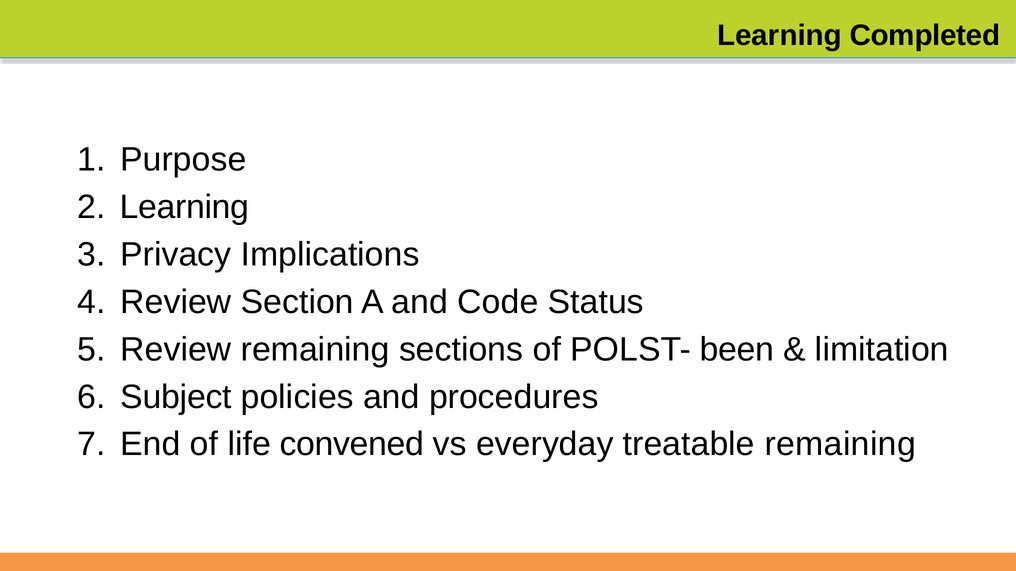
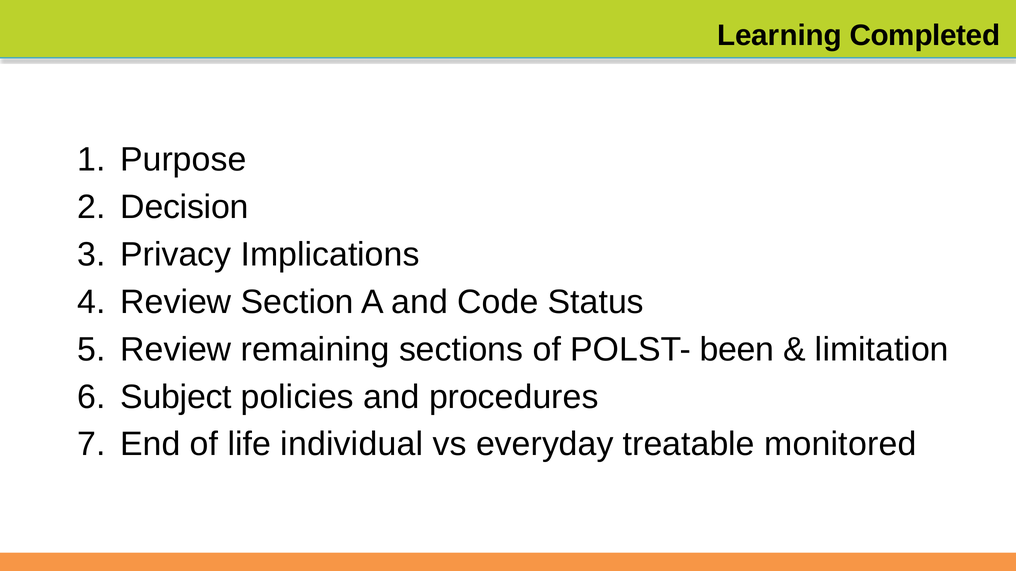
Learning: Learning -> Decision (184, 207)
convened: convened -> individual (352, 445)
treatable remaining: remaining -> monitored (840, 445)
